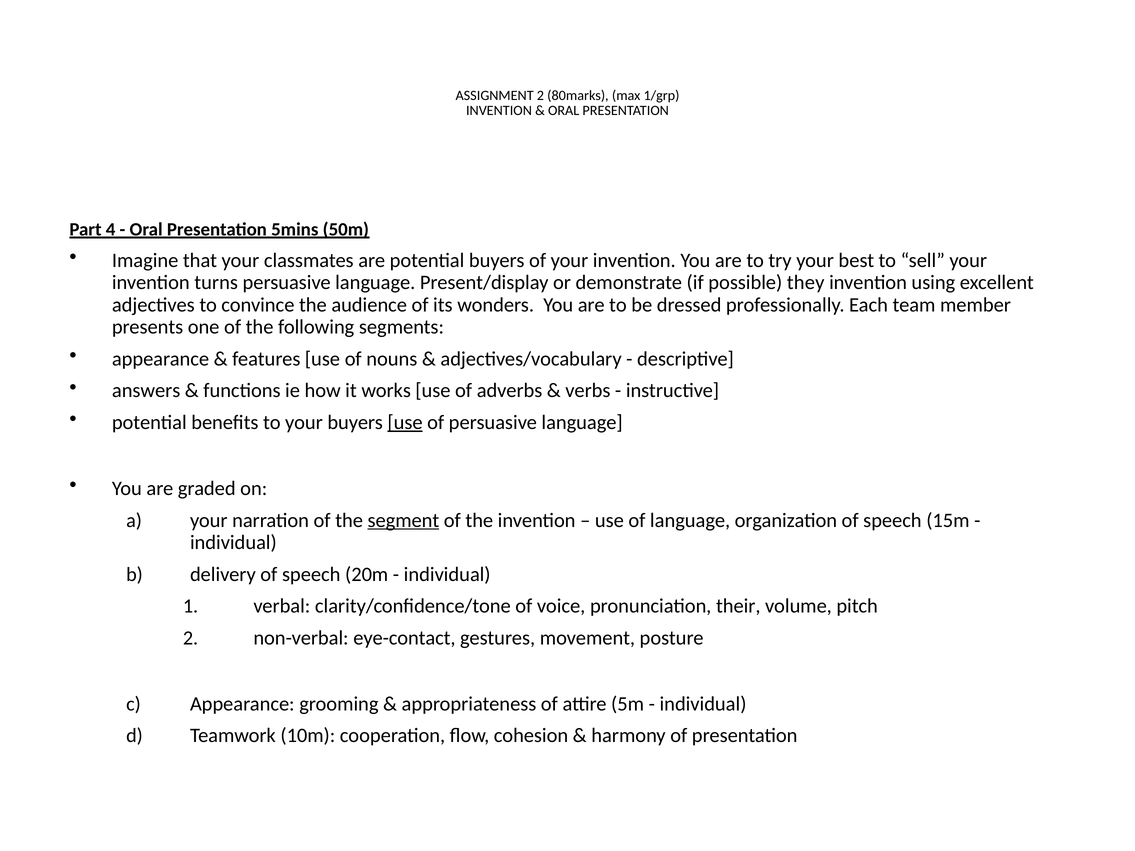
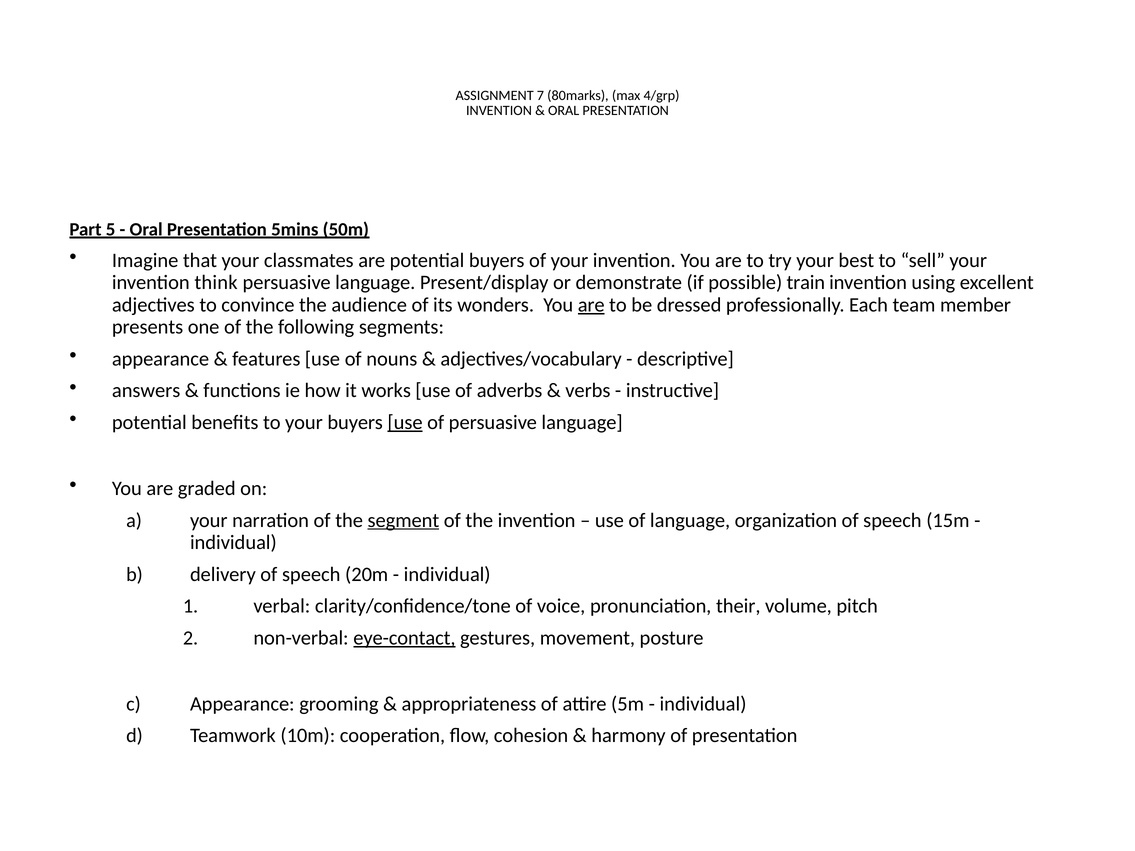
ASSIGNMENT 2: 2 -> 7 (540, 95)
1/grp: 1/grp -> 4/grp (661, 95)
4: 4 -> 5 (111, 229)
turns: turns -> think (216, 283)
they: they -> train (806, 283)
are underline: none -> present (591, 305)
eye-contact underline: none -> present (404, 638)
